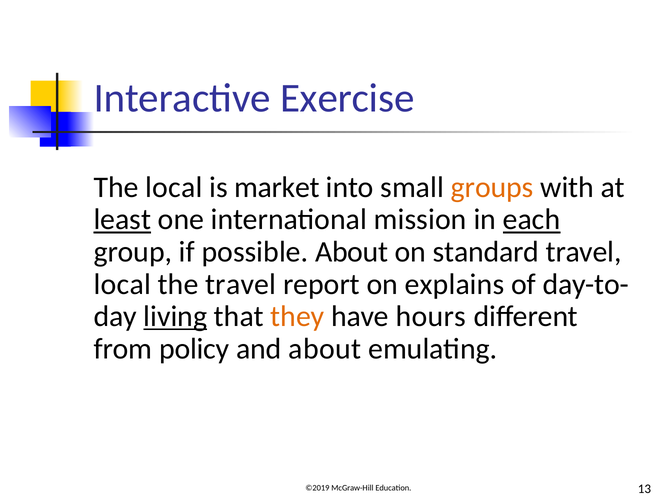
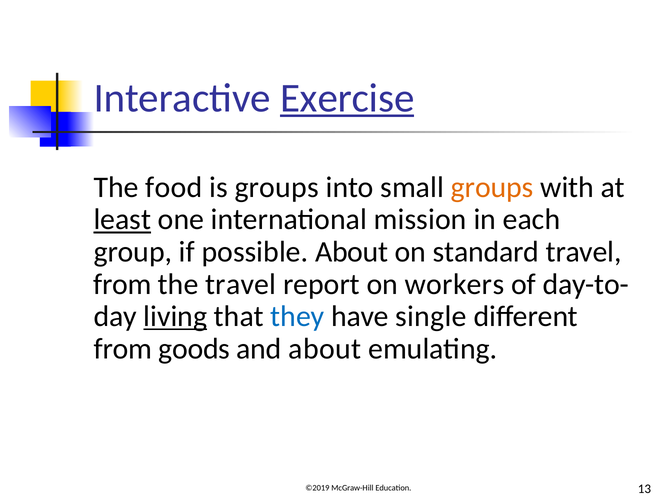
Exercise underline: none -> present (347, 98)
The local: local -> food (174, 187)
is market: market -> groups (277, 187)
each underline: present -> none (532, 220)
local: local -> from (123, 284)
explains: explains -> workers (455, 284)
they colour: orange -> blue (297, 316)
hours: hours -> single (431, 316)
policy: policy -> goods (194, 349)
